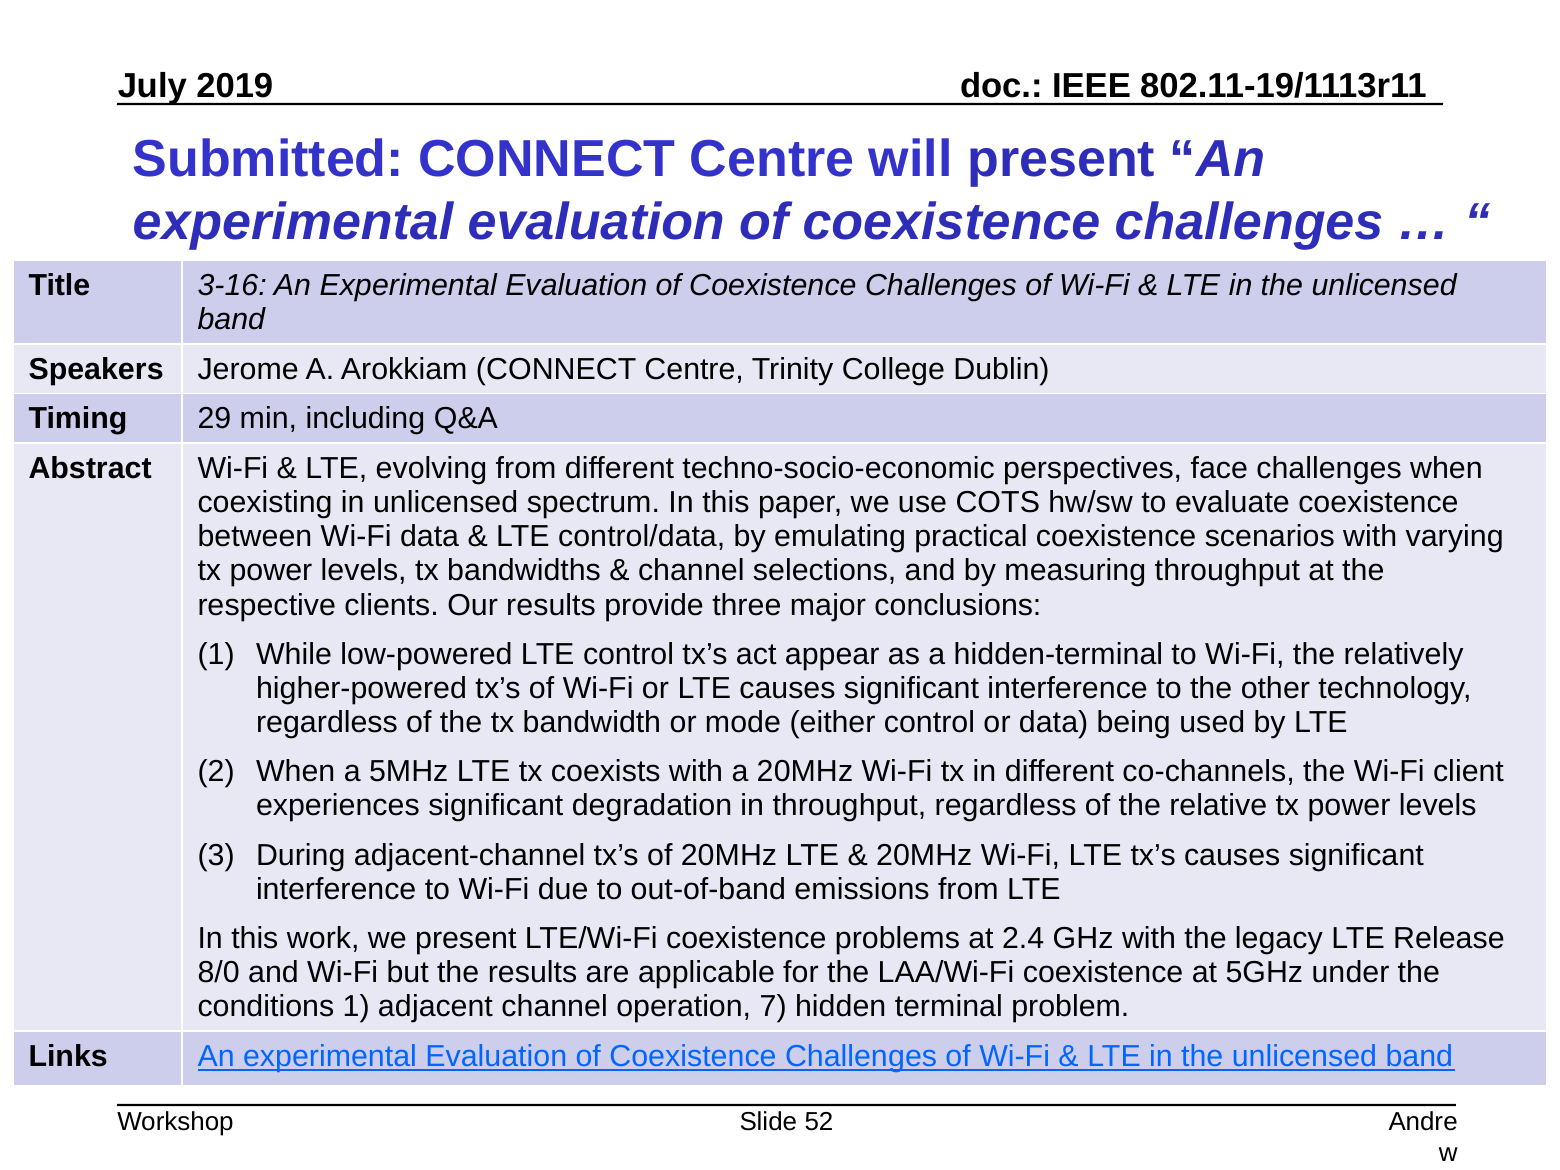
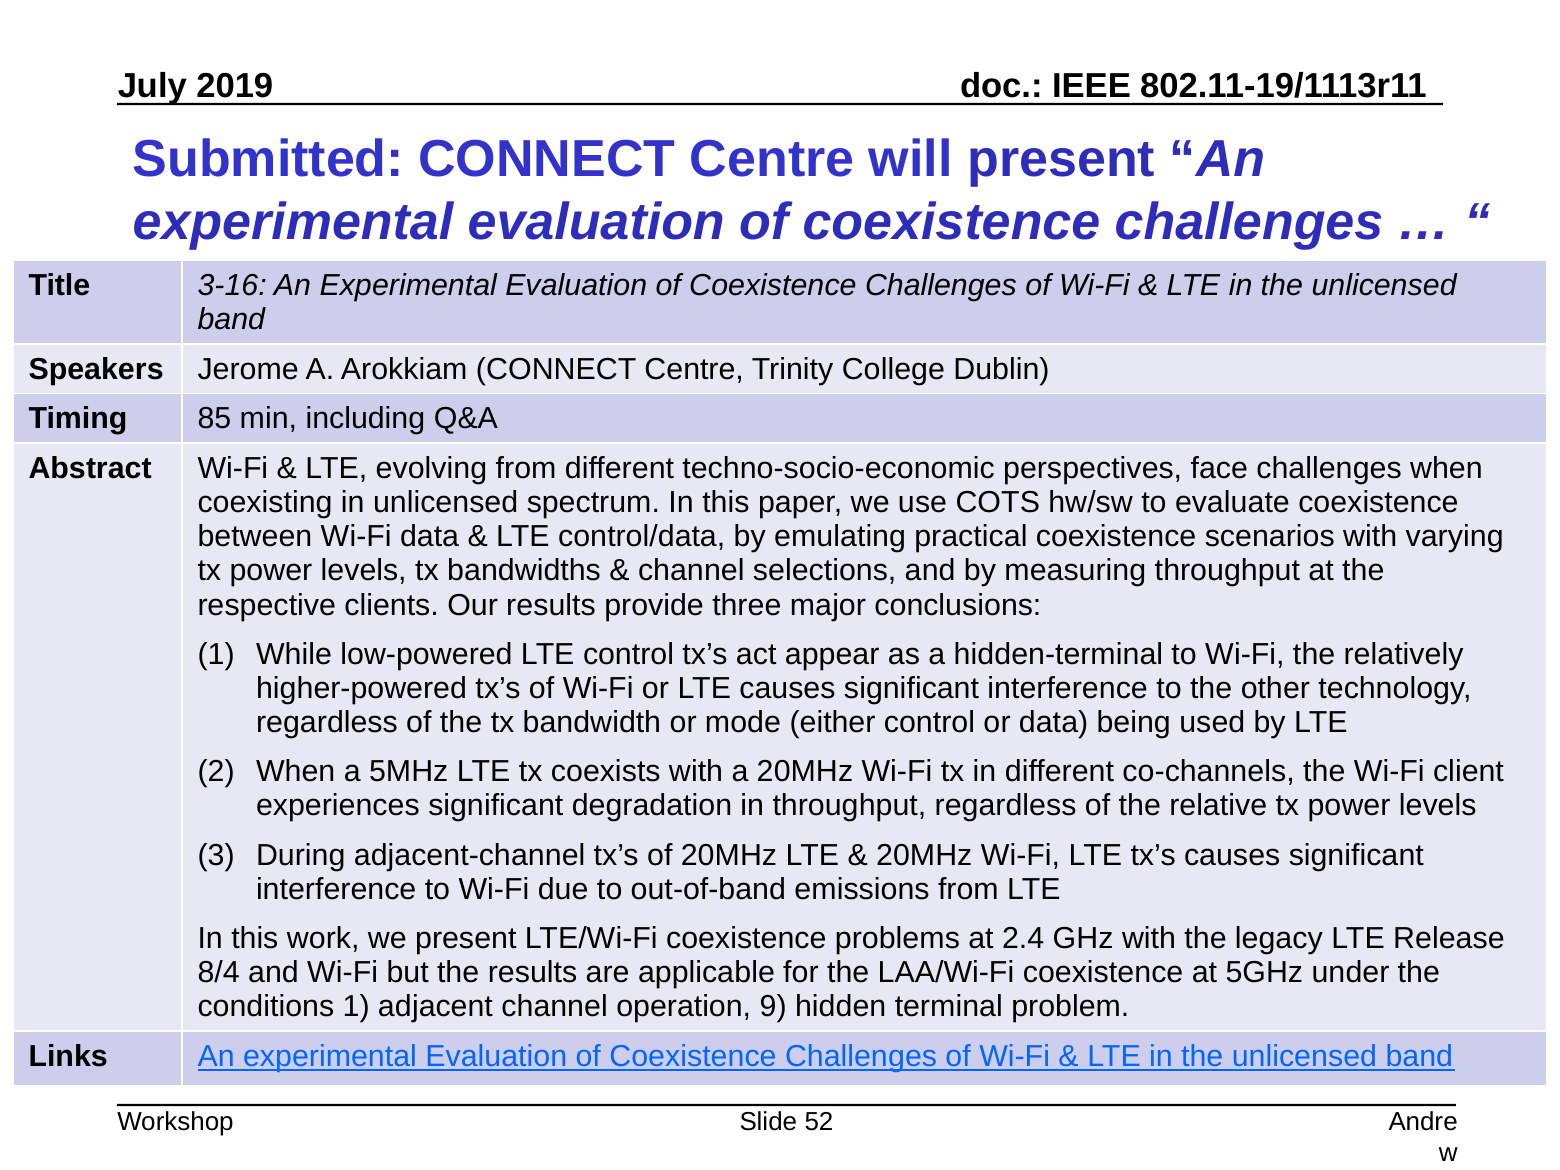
29: 29 -> 85 (214, 419)
8/0: 8/0 -> 8/4 (219, 972)
7: 7 -> 9 (773, 1007)
